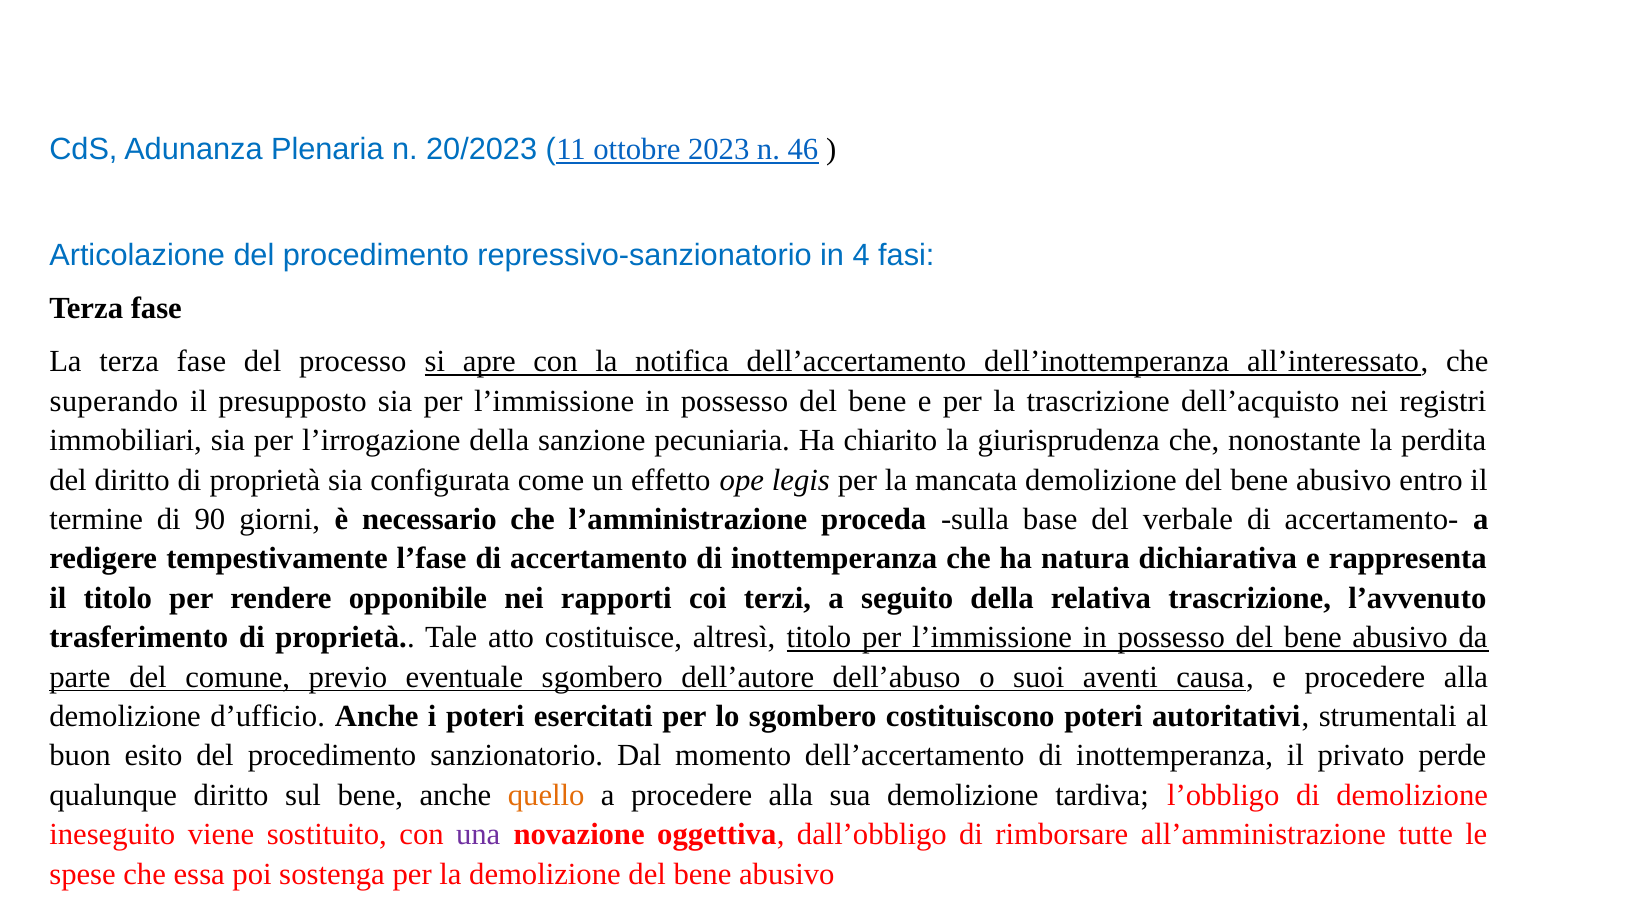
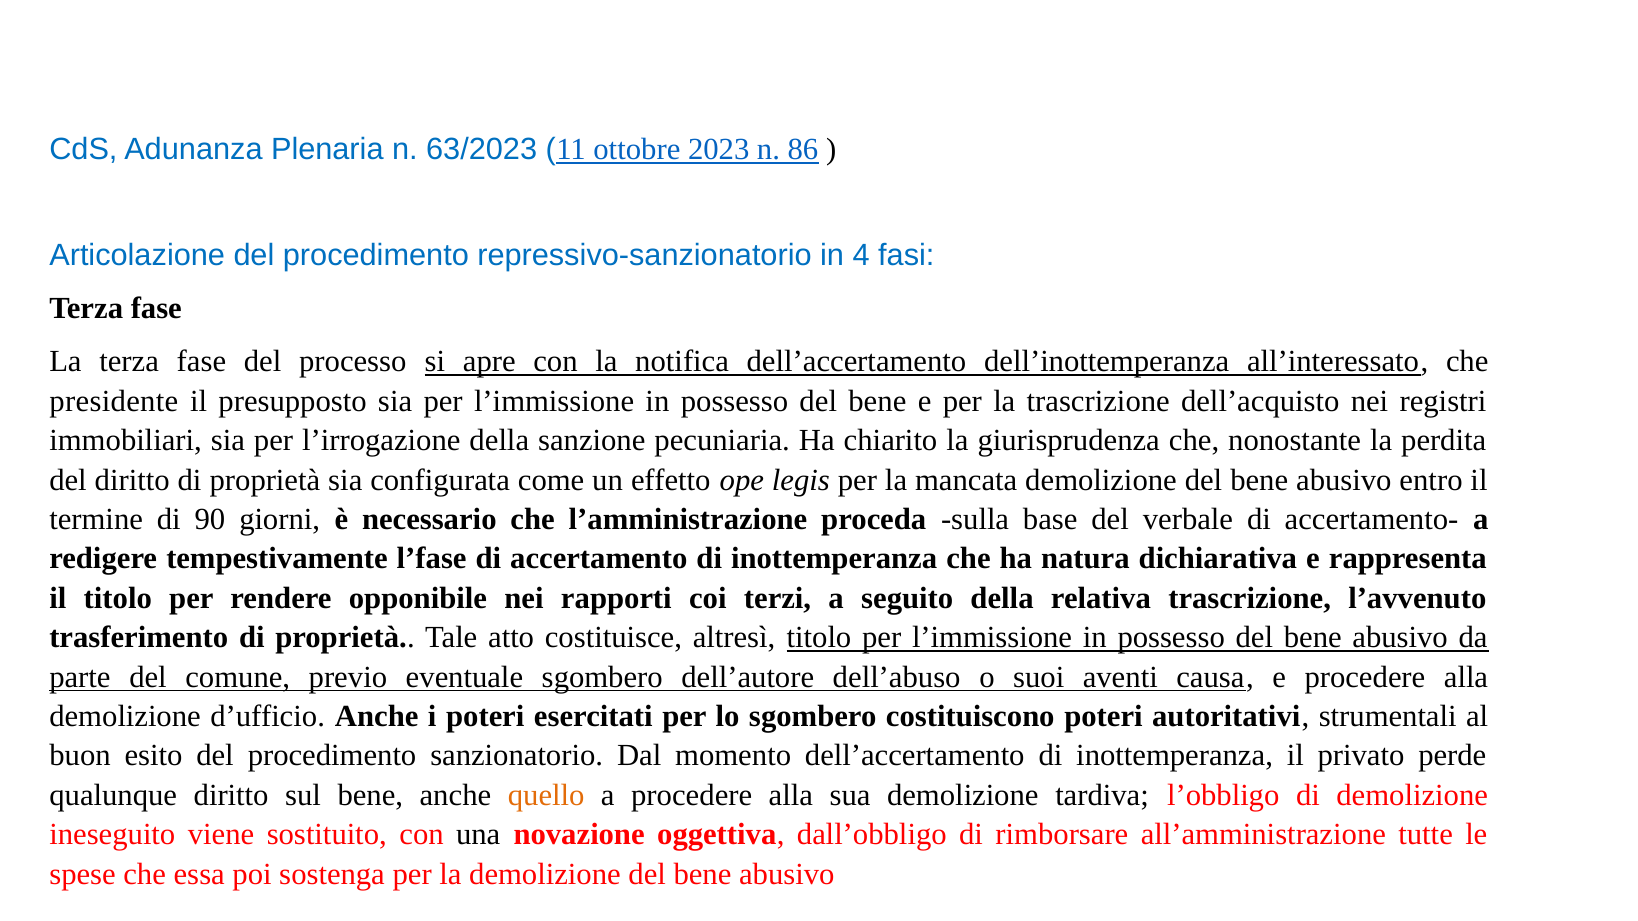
20/2023: 20/2023 -> 63/2023 (482, 150)
46: 46 -> 86 (803, 150)
superando: superando -> presidente (114, 401)
una colour: purple -> black (478, 835)
